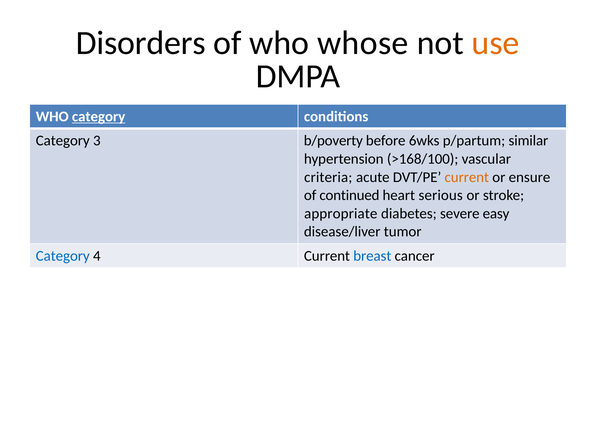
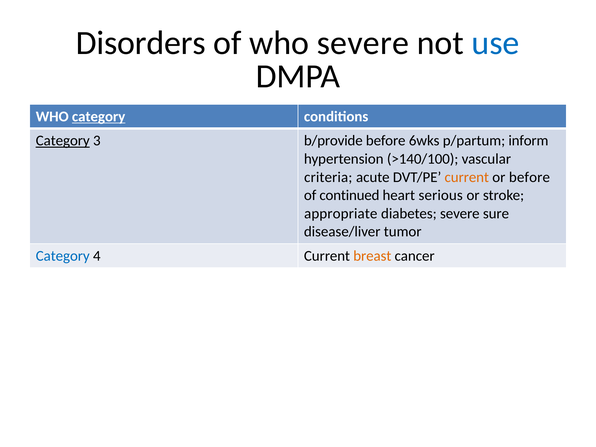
who whose: whose -> severe (363, 43)
use colour: orange -> blue (496, 43)
Category underline: none -> present (63, 141)
b/poverty: b/poverty -> b/provide (333, 141)
similar: similar -> inform (528, 141)
>168/100: >168/100 -> >140/100 (423, 159)
or ensure: ensure -> before (529, 177)
easy: easy -> sure (496, 213)
breast colour: blue -> orange (372, 256)
